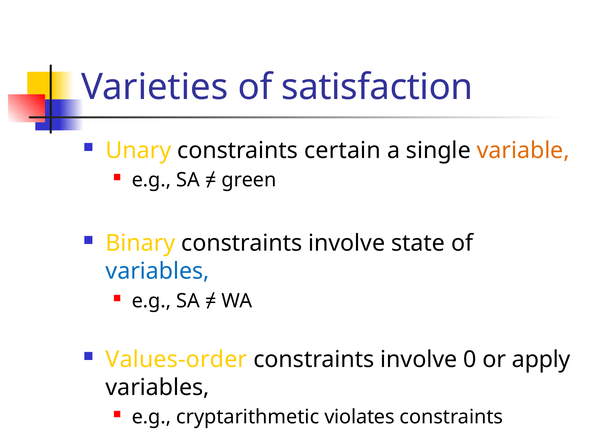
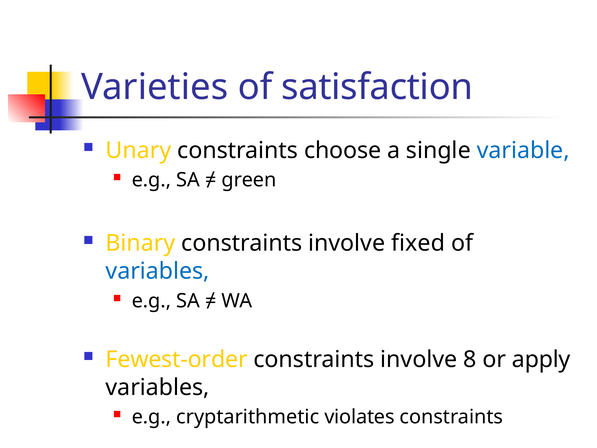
certain: certain -> choose (343, 150)
variable colour: orange -> blue (523, 150)
state: state -> fixed (418, 243)
Values-order: Values-order -> Fewest-order (177, 359)
0: 0 -> 8 (470, 359)
